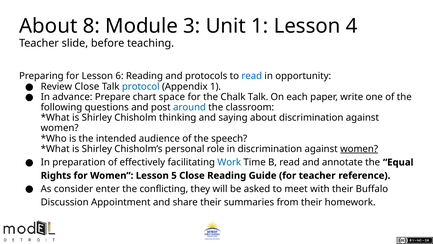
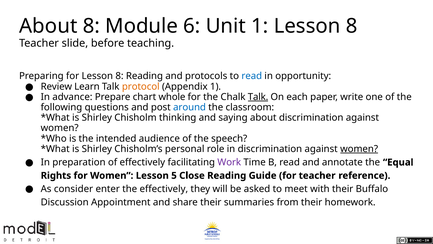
3: 3 -> 6 (192, 26)
1 Lesson 4: 4 -> 8 (352, 26)
for Lesson 6: 6 -> 8 (119, 76)
Review Close: Close -> Learn (87, 86)
protocol colour: blue -> orange (141, 86)
space: space -> whole (172, 97)
Talk underline: none -> present (258, 97)
Work colour: blue -> purple (229, 162)
the conflicting: conflicting -> effectively (164, 189)
